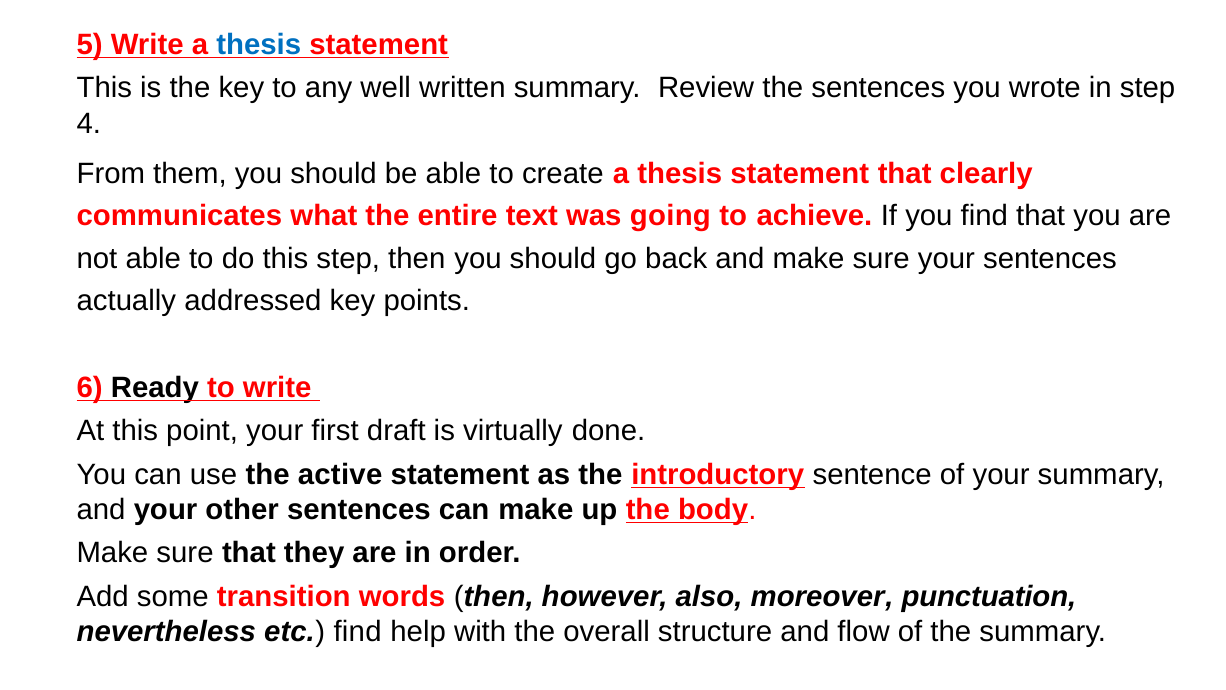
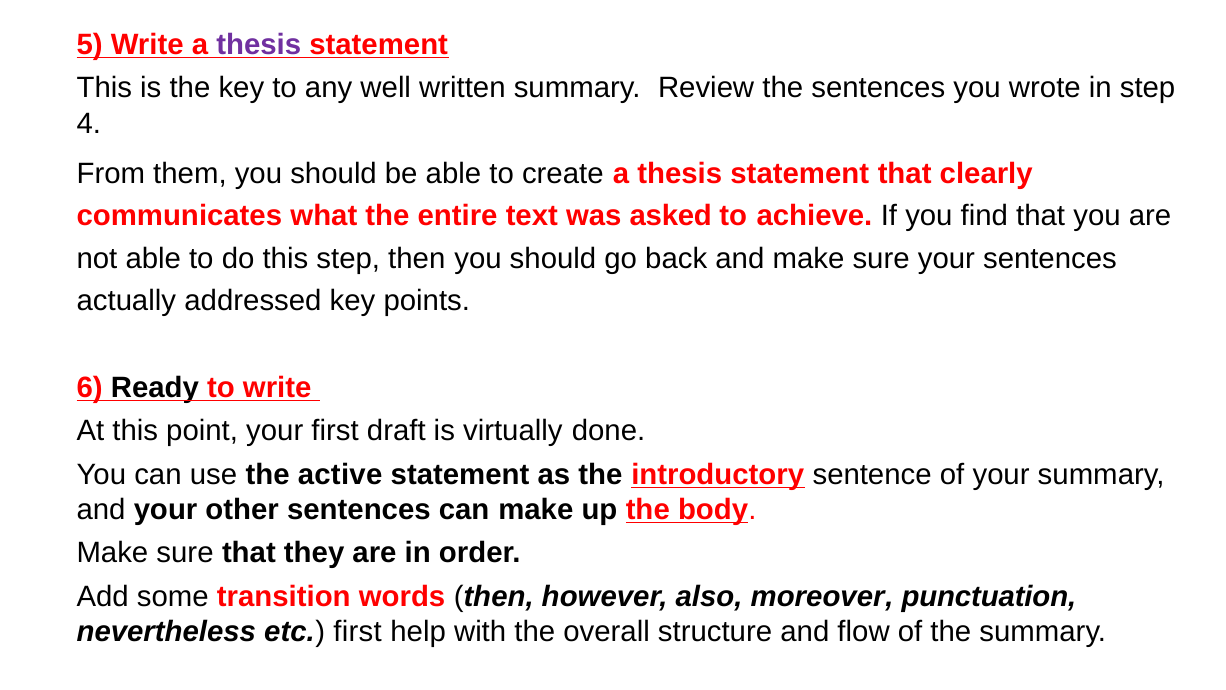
thesis colour: blue -> purple (259, 45)
going: going -> asked (671, 216)
etc find: find -> first (358, 631)
